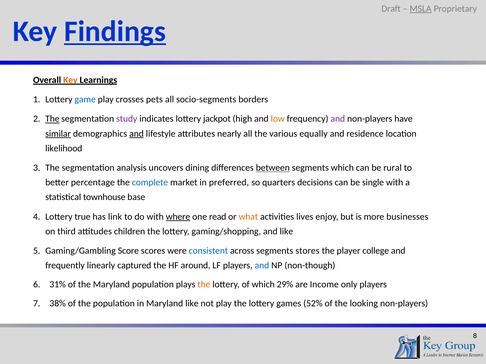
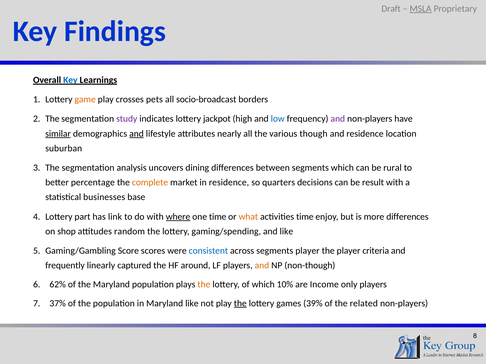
Findings underline: present -> none (115, 31)
Key colour: orange -> blue (70, 80)
game colour: blue -> orange (85, 100)
socio-segments: socio-segments -> socio-broadcast (206, 100)
The underline: present -> none (52, 119)
low colour: orange -> blue (278, 119)
equally: equally -> though (314, 134)
likelihood: likelihood -> suburban (64, 148)
between underline: present -> none (273, 168)
complete colour: blue -> orange (150, 183)
in preferred: preferred -> residence (229, 183)
single: single -> result (373, 183)
townhouse: townhouse -> businesses (104, 197)
true: true -> part (83, 217)
one read: read -> time (218, 217)
activities lives: lives -> time (305, 217)
more businesses: businesses -> differences (407, 217)
third: third -> shop (67, 232)
children: children -> random (130, 232)
gaming/shopping: gaming/shopping -> gaming/spending (226, 232)
segments stores: stores -> player (307, 251)
college: college -> criteria (376, 251)
and colour: blue -> orange (262, 266)
31%: 31% -> 62% (58, 285)
29%: 29% -> 10% (285, 285)
38%: 38% -> 37% (58, 304)
the underline: none -> present (240, 304)
52%: 52% -> 39% (313, 304)
looking: looking -> related (364, 304)
